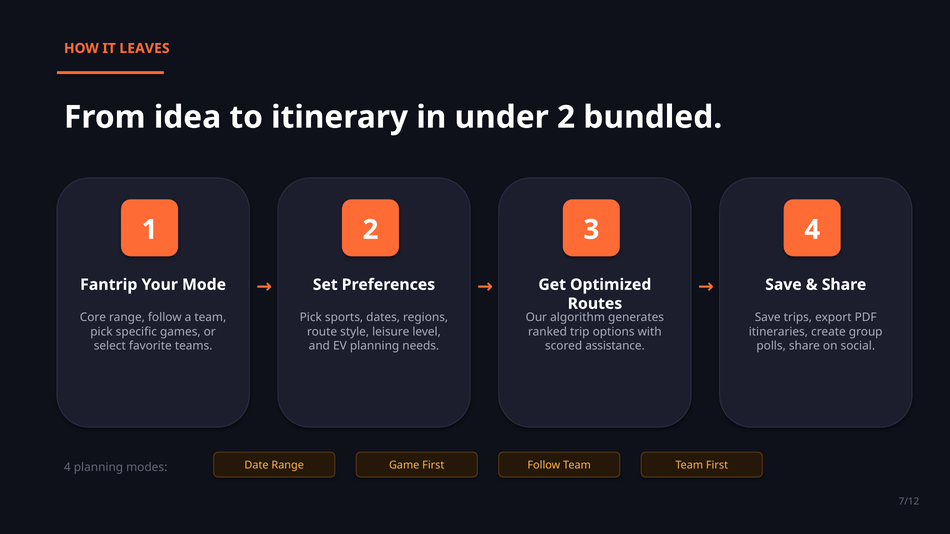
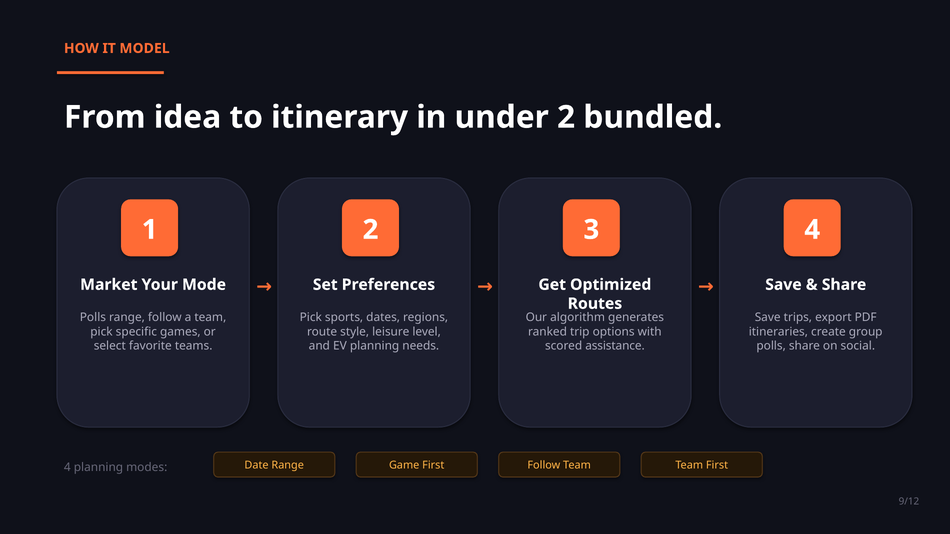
LEAVES: LEAVES -> MODEL (145, 48)
Fantrip: Fantrip -> Market (109, 285)
Core: Core -> Polls (93, 318)
7/12: 7/12 -> 9/12 (909, 502)
